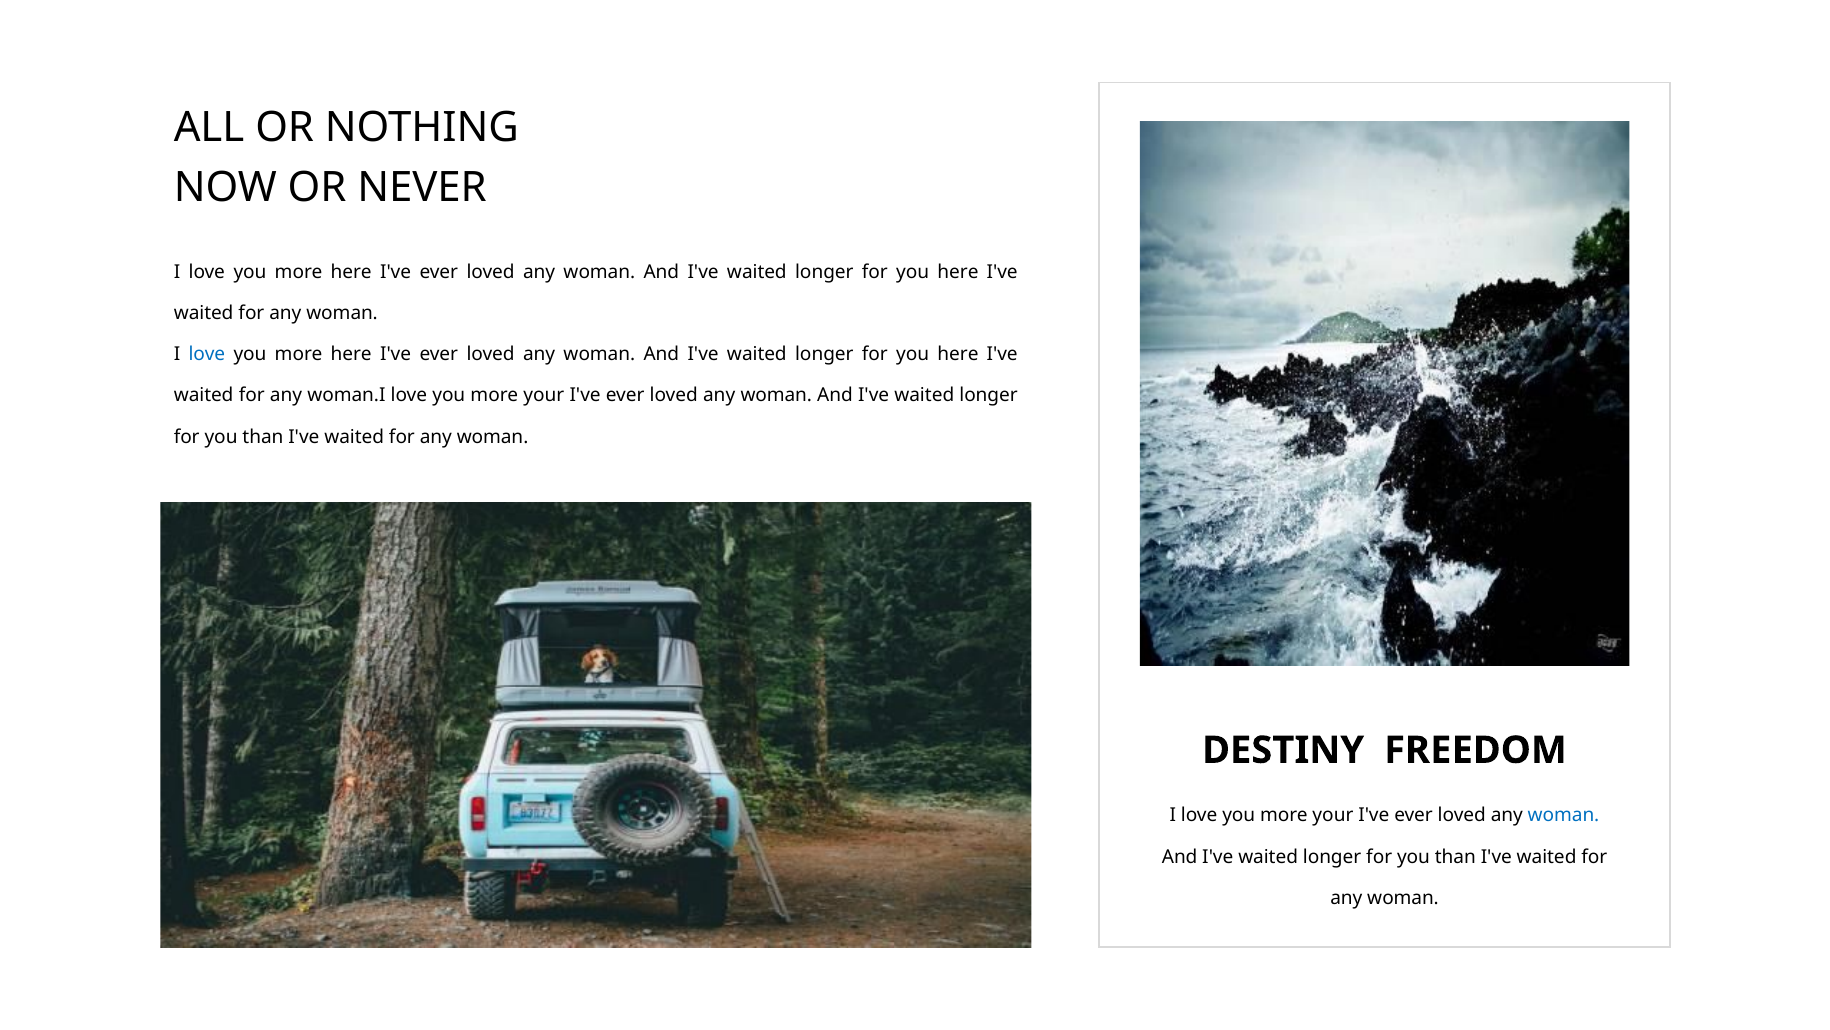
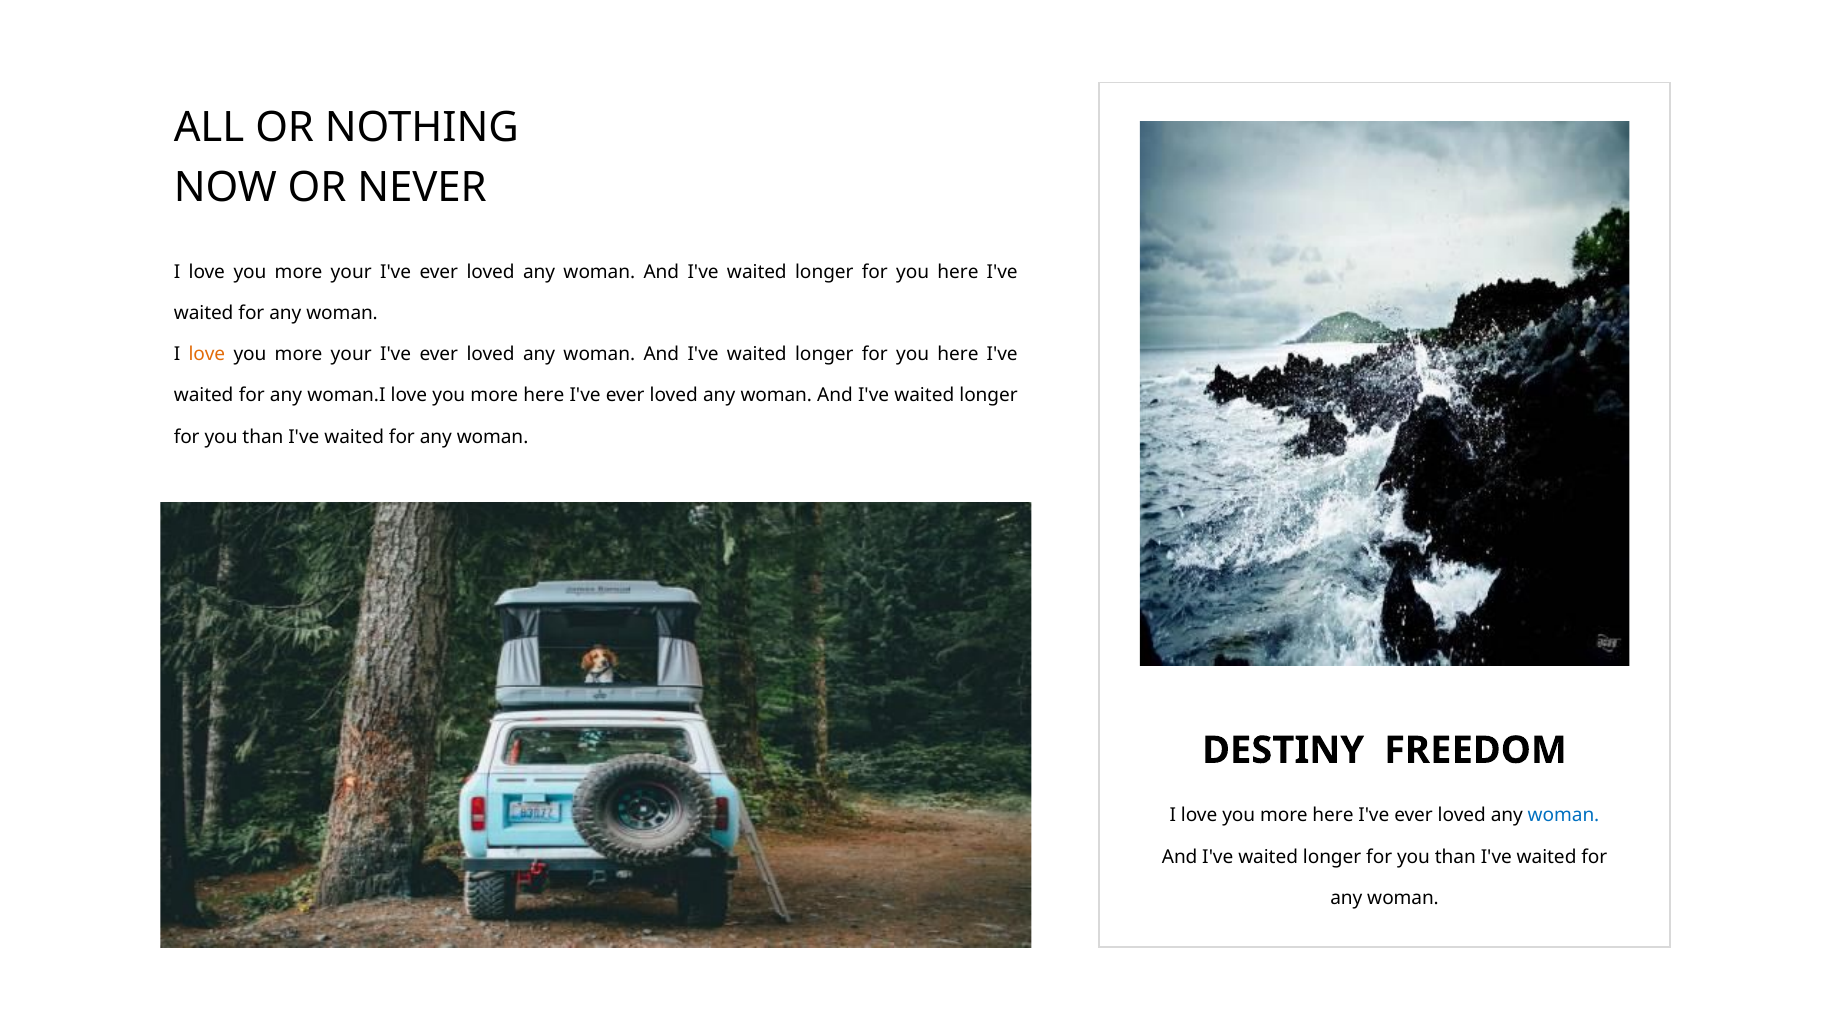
here: here -> your (351, 272)
love colour: blue -> orange (207, 354)
here: here -> your (351, 354)
your: your -> here (544, 395)
your: your -> here (1333, 815)
